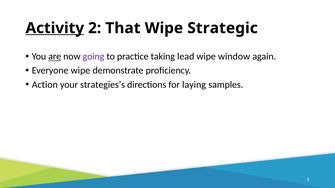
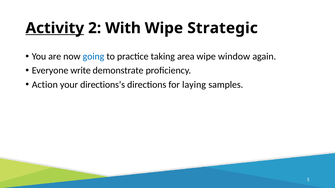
That: That -> With (123, 28)
are underline: present -> none (55, 57)
going colour: purple -> blue (94, 57)
lead: lead -> area (186, 57)
Everyone wipe: wipe -> write (81, 71)
strategies’s: strategies’s -> directions’s (103, 85)
